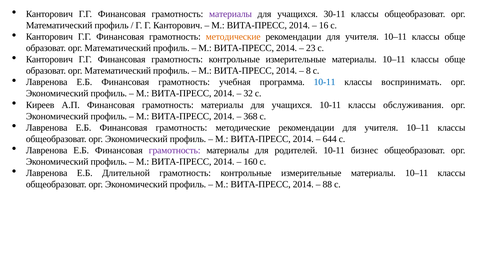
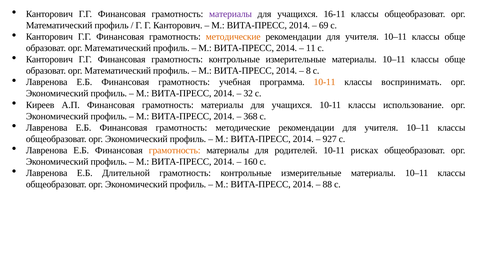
30-11: 30-11 -> 16-11 (334, 14)
16: 16 -> 69 (324, 25)
23: 23 -> 11 (311, 48)
10-11 colour: blue -> orange (325, 82)
обслуживания: обслуживания -> использование (414, 105)
644: 644 -> 927 (330, 139)
грамотность colour: purple -> orange (175, 150)
бизнес: бизнес -> рисках (365, 150)
